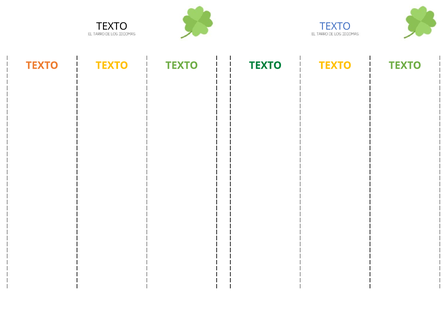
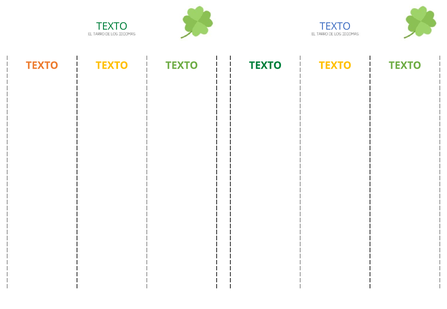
TEXTO colour: black -> green (112, 26)
